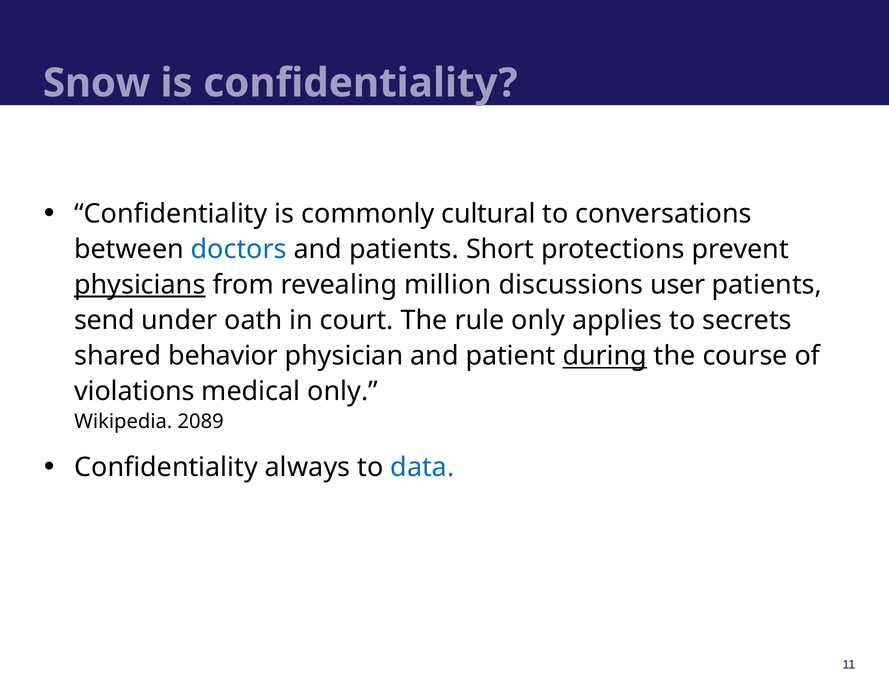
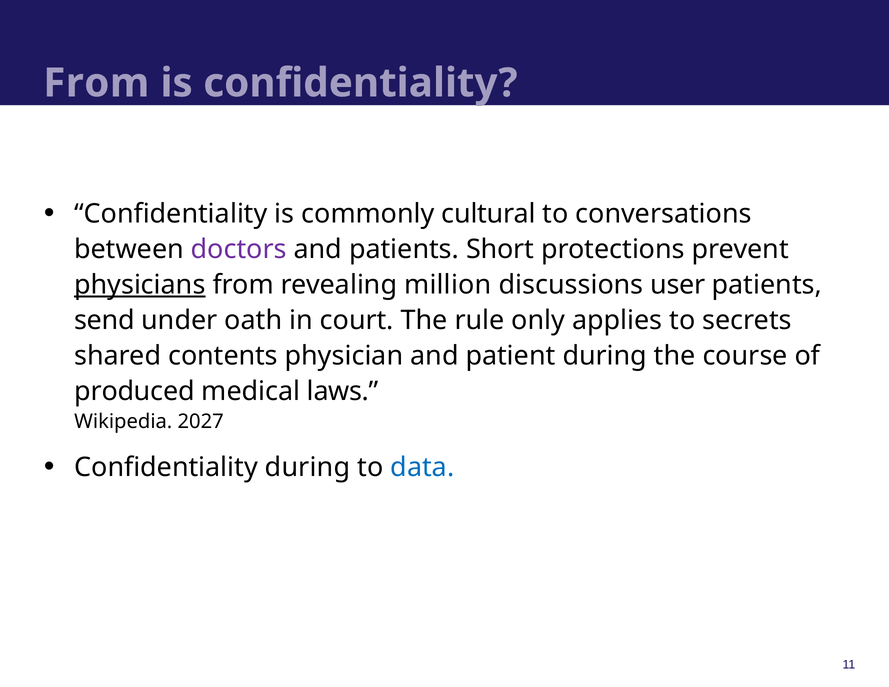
Snow: Snow -> From (96, 83)
doctors colour: blue -> purple (239, 249)
behavior: behavior -> contents (223, 356)
during underline: present -> none (605, 356)
violations: violations -> produced (134, 392)
medical only: only -> laws (343, 392)
2089: 2089 -> 2027 (201, 422)
Confidentiality always: always -> during (307, 467)
